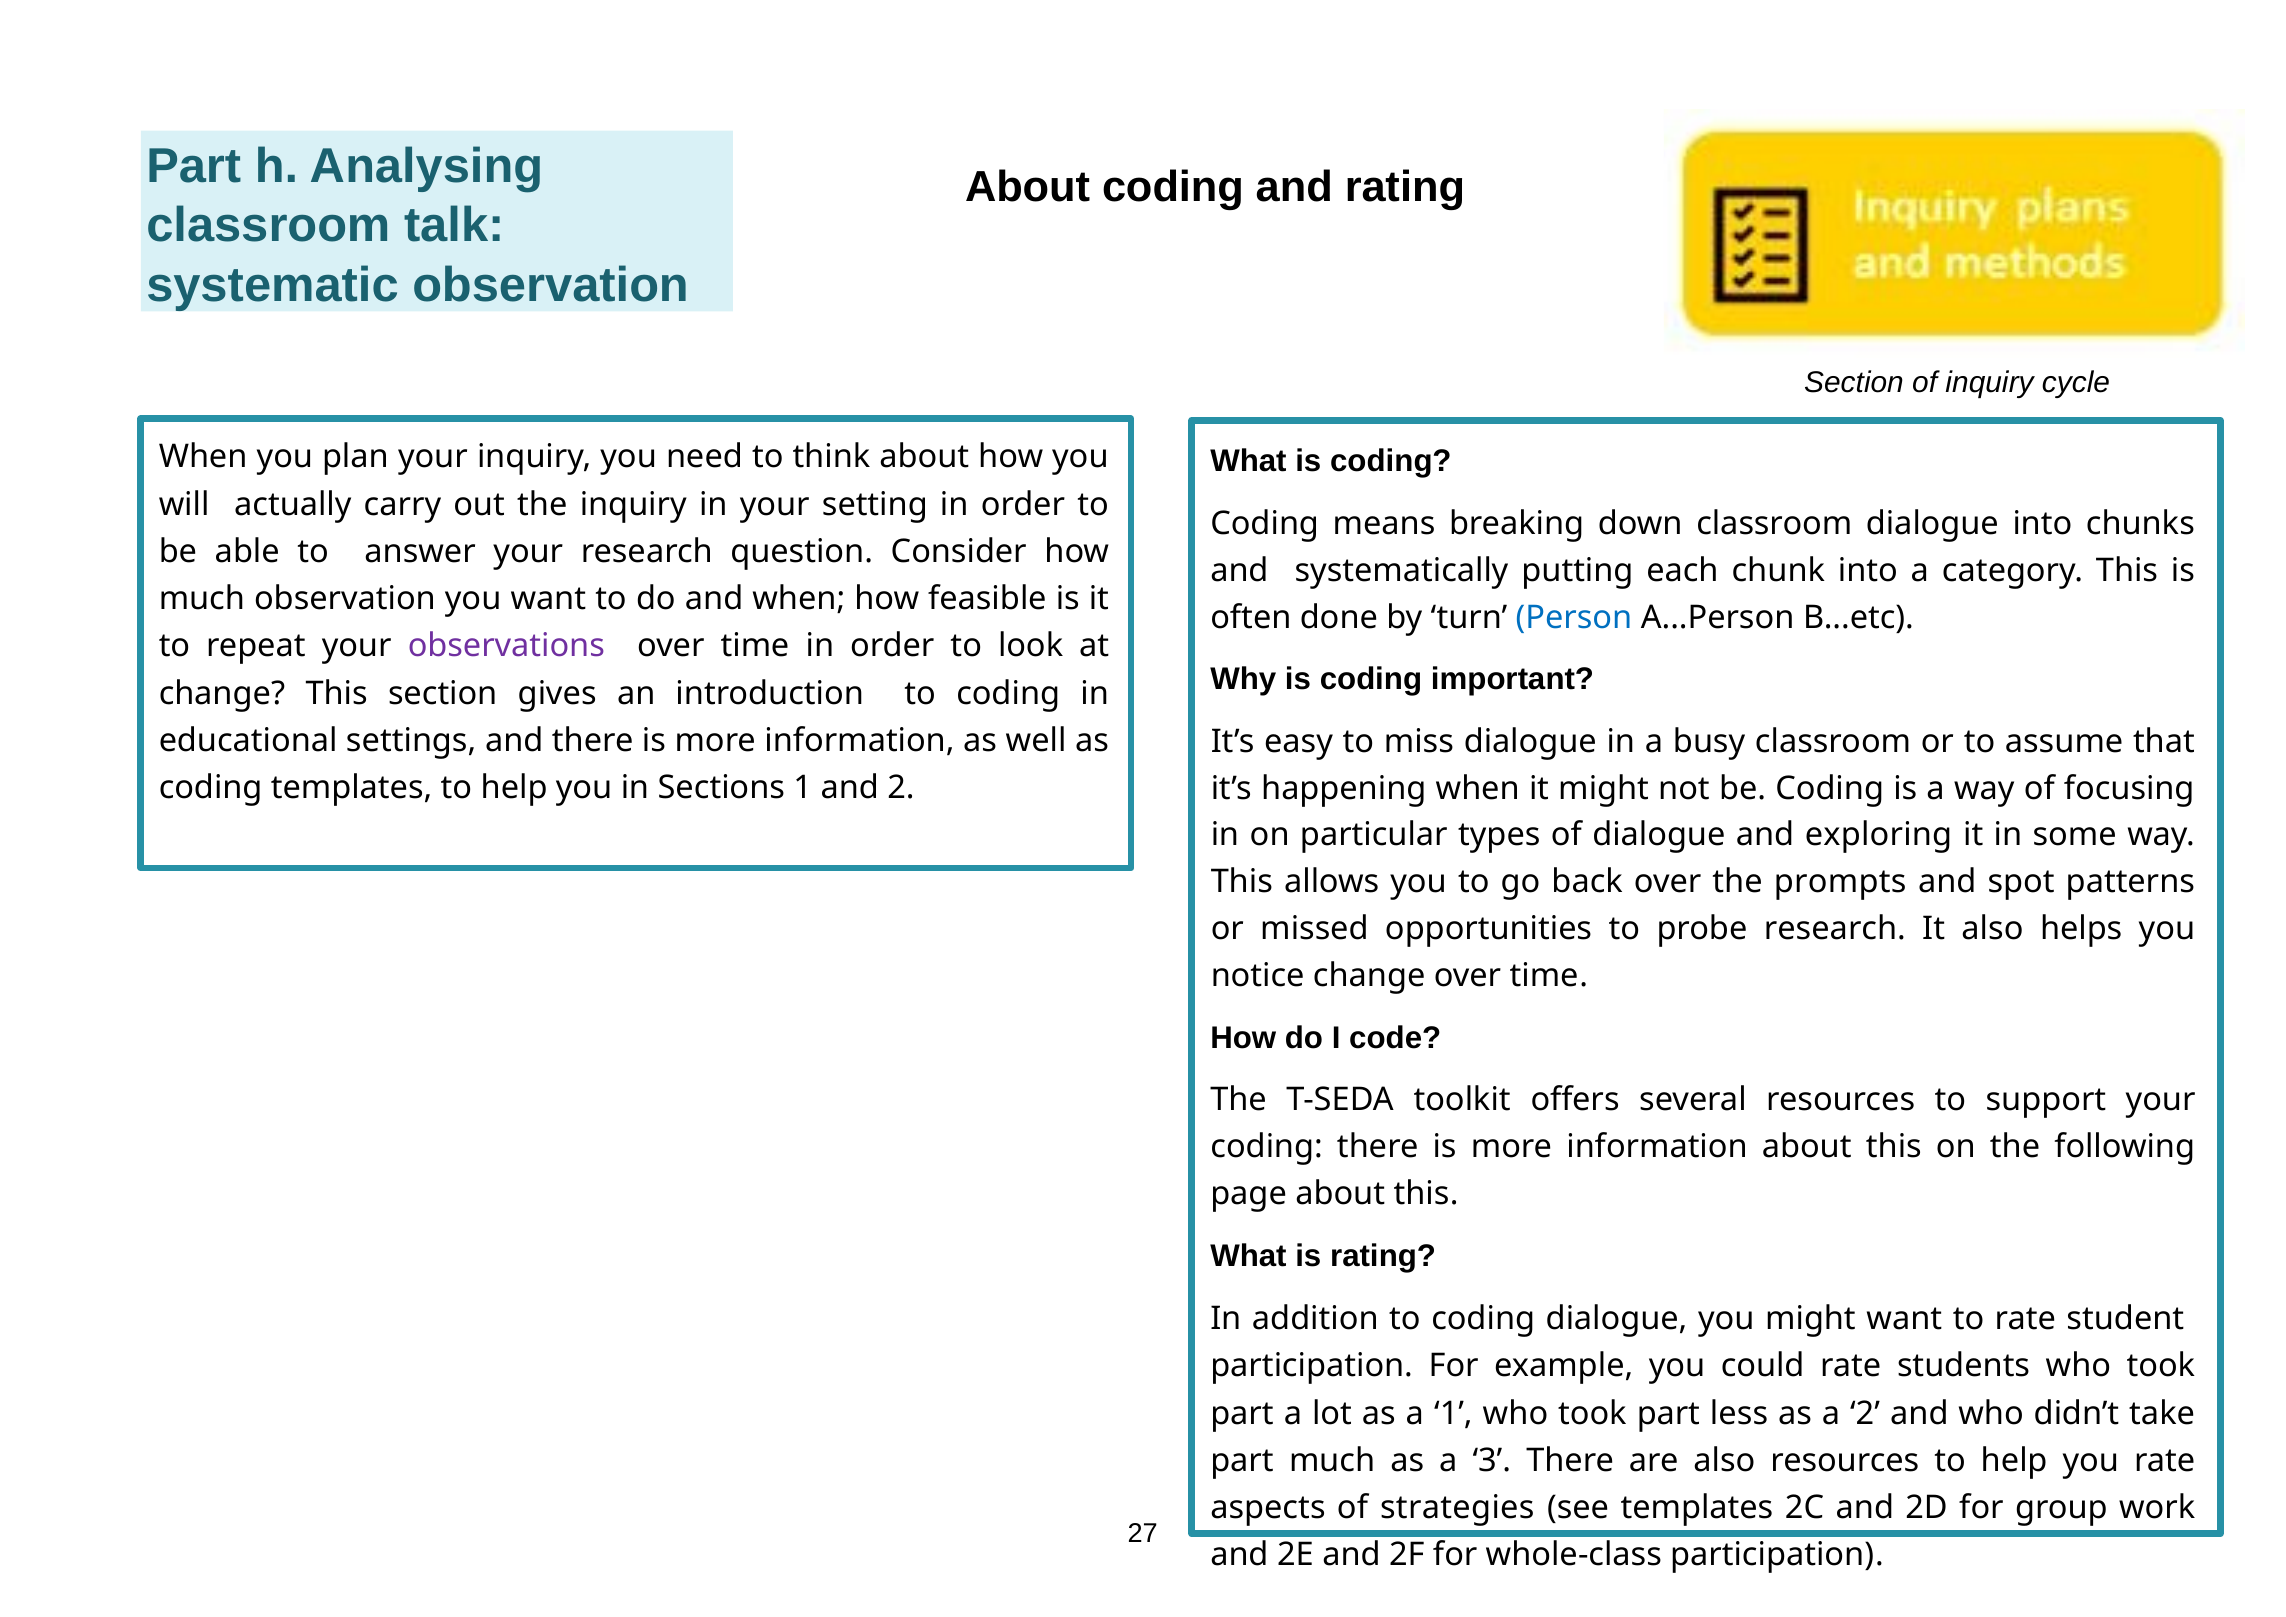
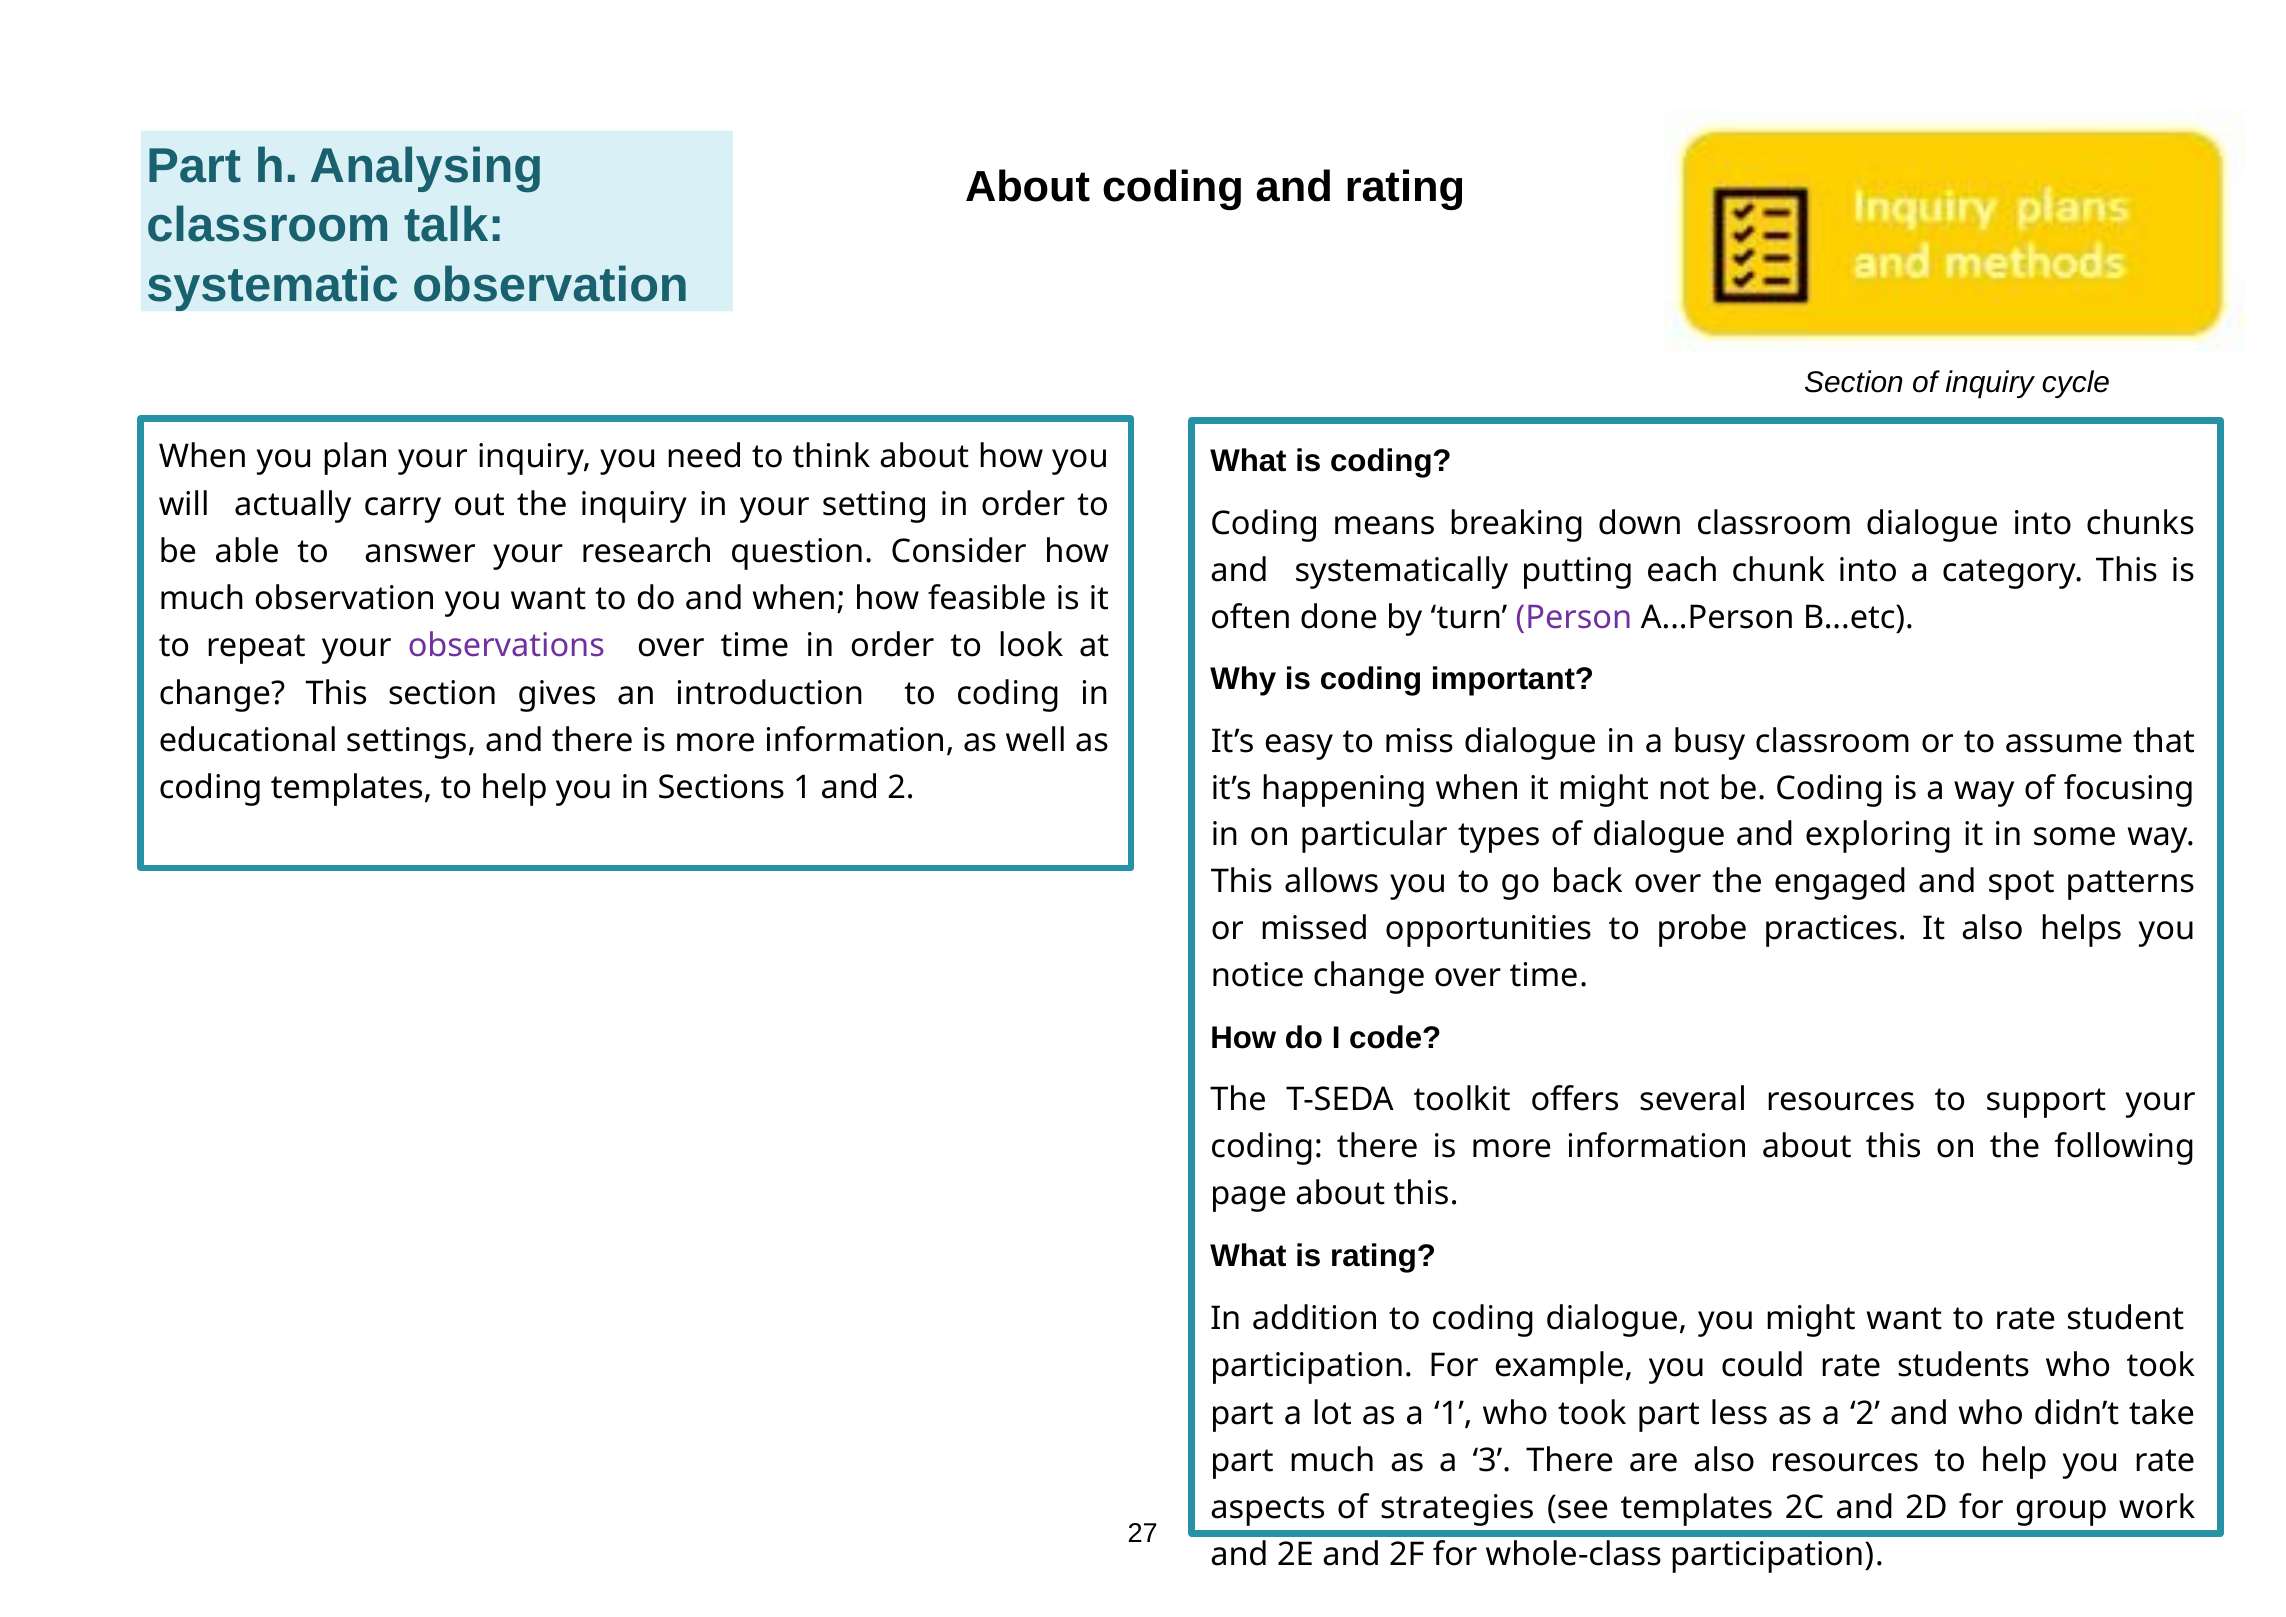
Person colour: blue -> purple (1574, 617)
prompts: prompts -> engaged (1840, 882)
probe research: research -> practices (1835, 929)
